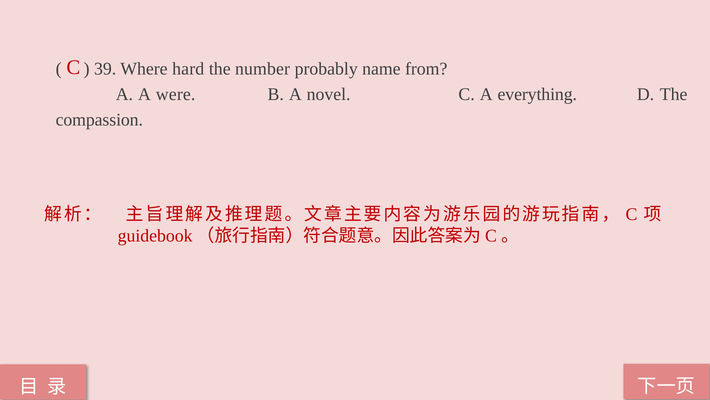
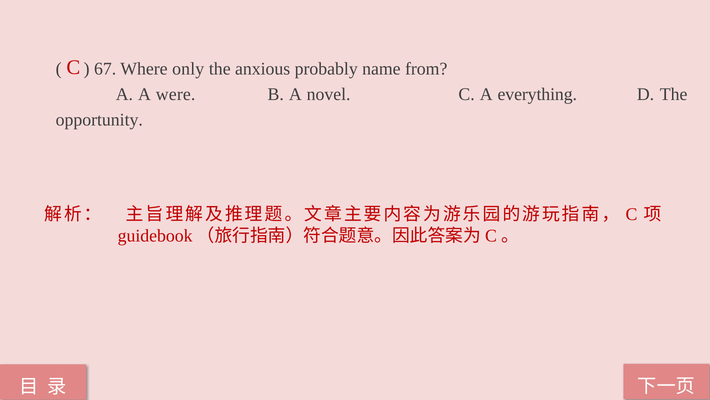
39: 39 -> 67 (105, 69)
hard: hard -> only (188, 69)
number: number -> anxious (263, 69)
compassion: compassion -> opportunity (99, 120)
